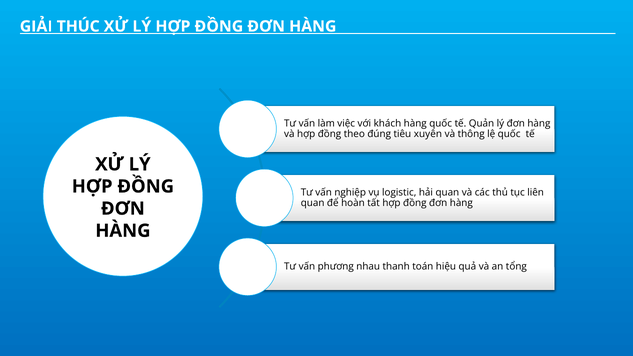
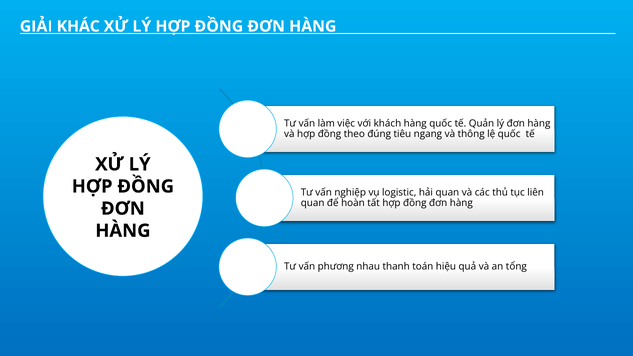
THÚC: THÚC -> KHÁC (78, 26)
xuyên: xuyên -> ngang (428, 134)
